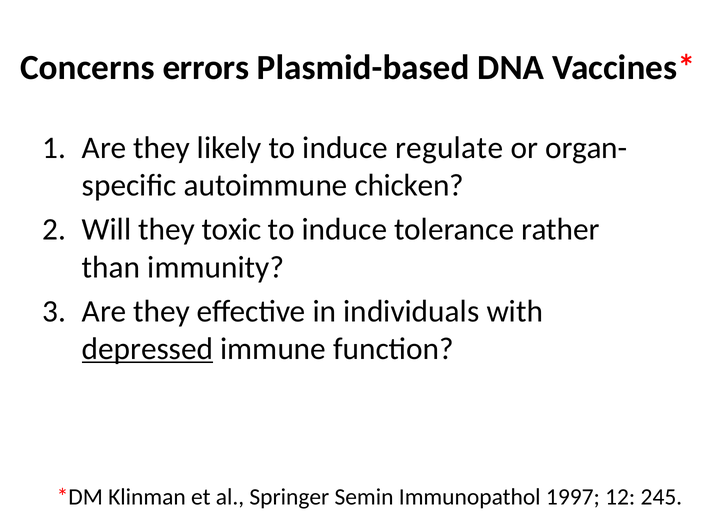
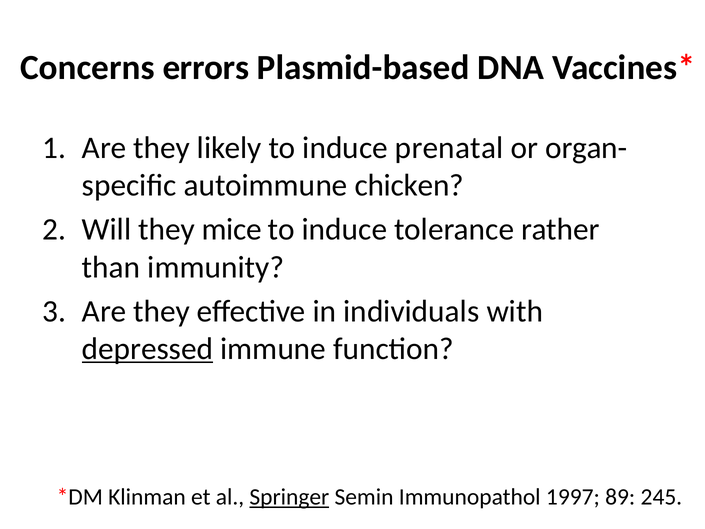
regulate: regulate -> prenatal (449, 148)
toxic: toxic -> mice (232, 229)
Springer underline: none -> present (289, 497)
12: 12 -> 89 (620, 497)
